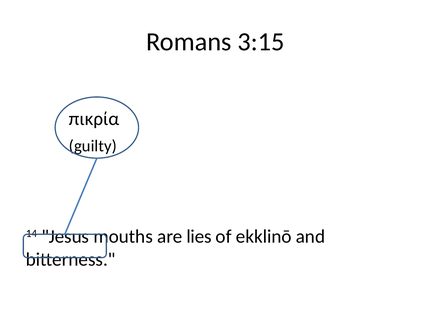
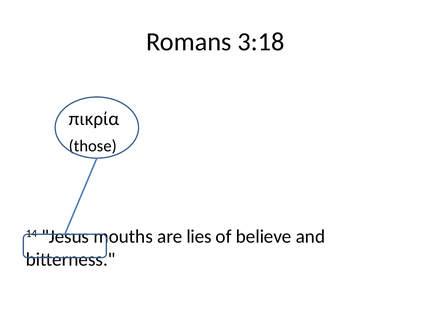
3:15: 3:15 -> 3:18 (261, 42)
guilty: guilty -> those (93, 146)
ekklinō: ekklinō -> believe (264, 237)
